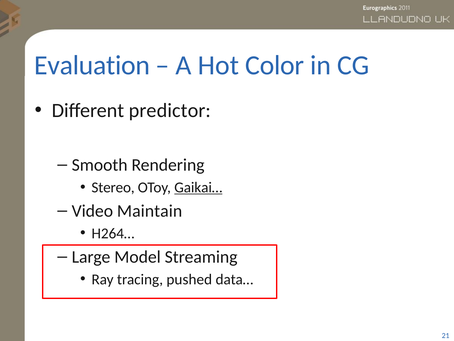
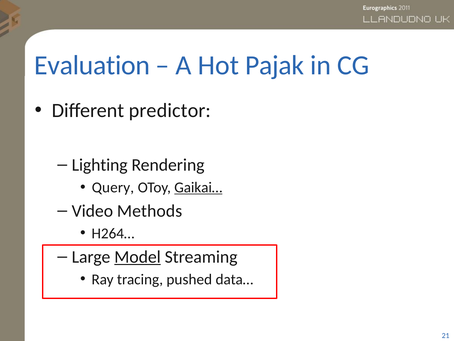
Color: Color -> Pajak (275, 65)
Smooth: Smooth -> Lighting (100, 165)
Stereo: Stereo -> Query (113, 187)
Maintain: Maintain -> Methods (150, 211)
Model underline: none -> present (138, 257)
